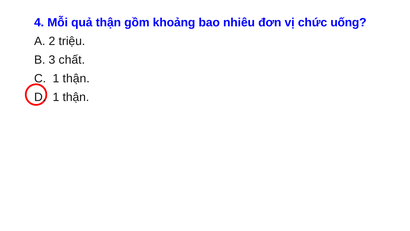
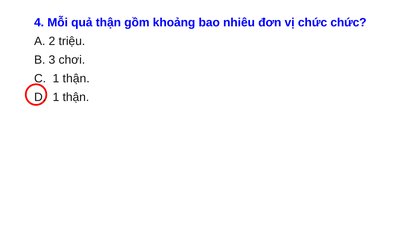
chức uống: uống -> chức (348, 23)
chất: chất -> chơi (72, 60)
